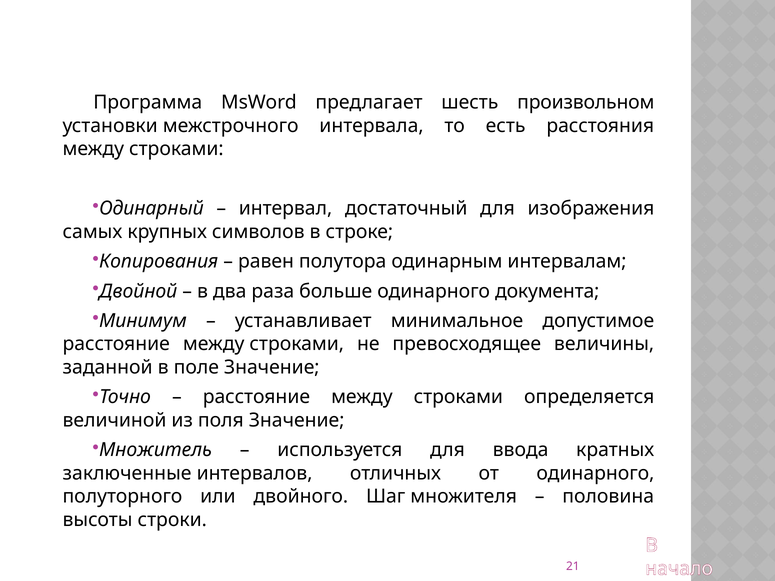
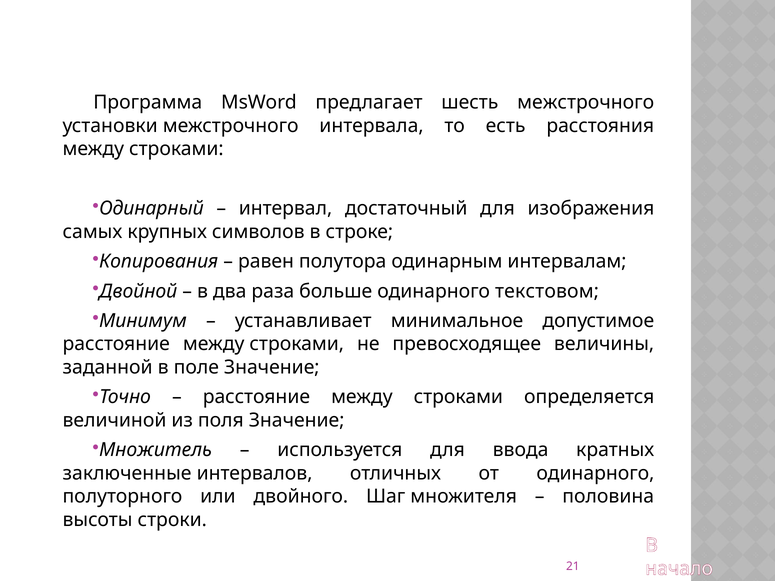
шесть произвольном: произвольном -> межстрочного (586, 103)
документа: документа -> текстовом (547, 291)
